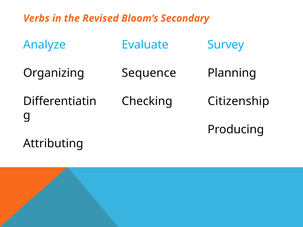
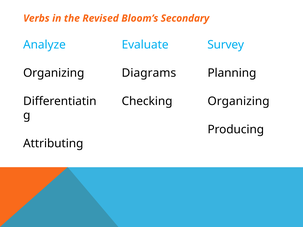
Sequence: Sequence -> Diagrams (149, 73)
Citizenship: Citizenship -> Organizing (239, 101)
